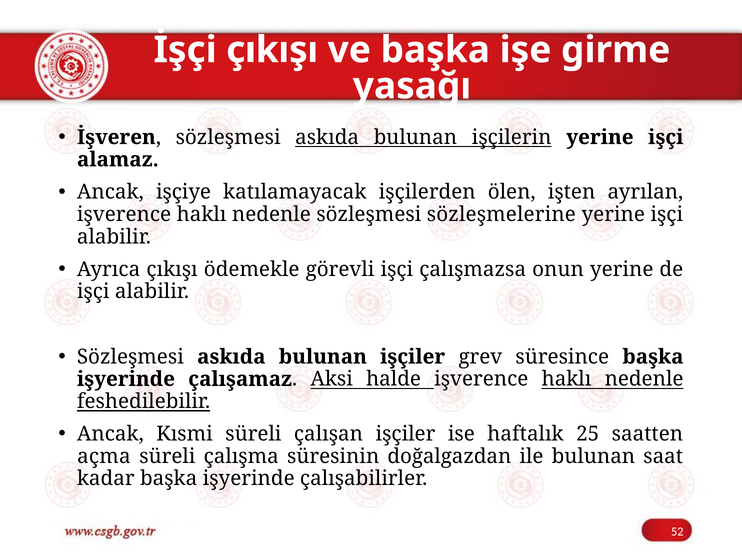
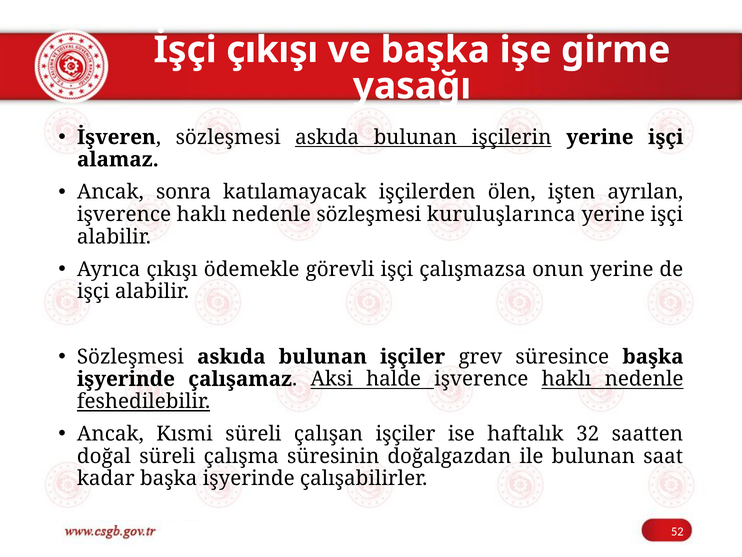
işçiye: işçiye -> sonra (184, 192)
sözleşmelerine: sözleşmelerine -> kuruluşlarınca (501, 214)
25: 25 -> 32 (588, 434)
açma: açma -> doğal (104, 456)
